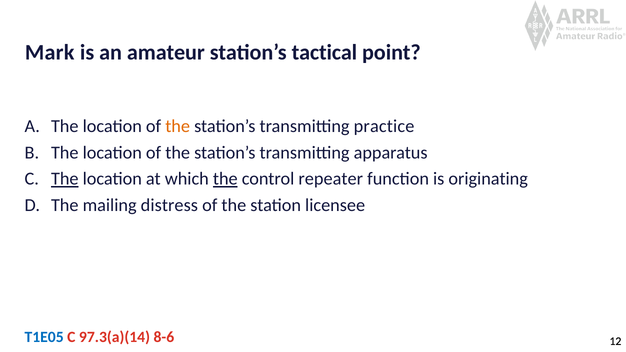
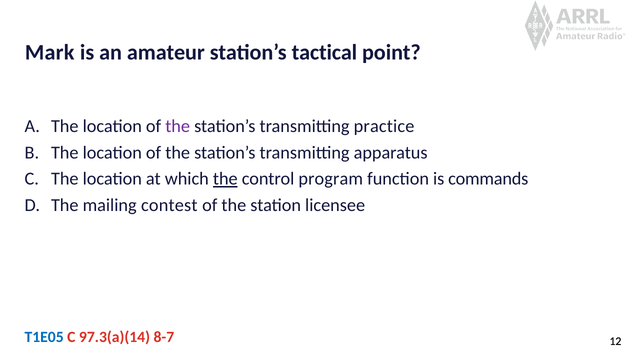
the colour: orange -> purple (178, 126)
The underline: present -> none (65, 179)
repeater: repeater -> program (331, 179)
originating: originating -> commands (488, 179)
distress: distress -> contest (169, 205)
8-6: 8-6 -> 8-7 (164, 337)
